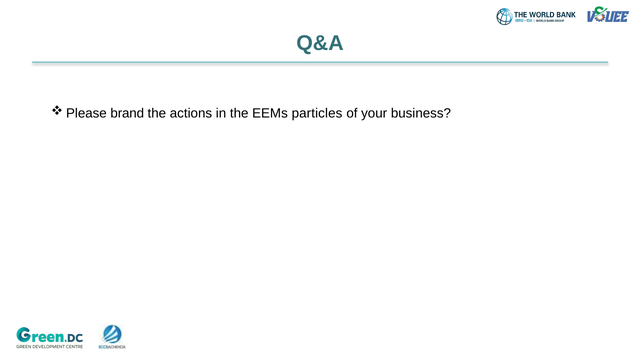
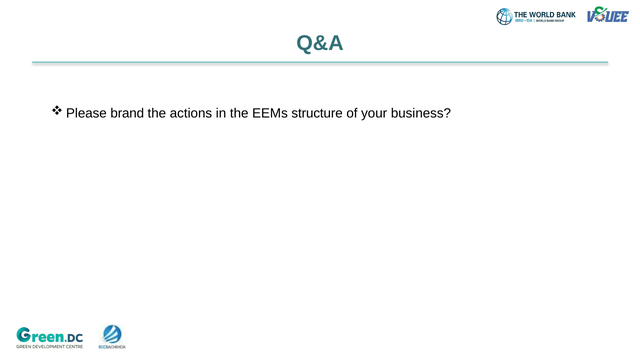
particles: particles -> structure (317, 113)
